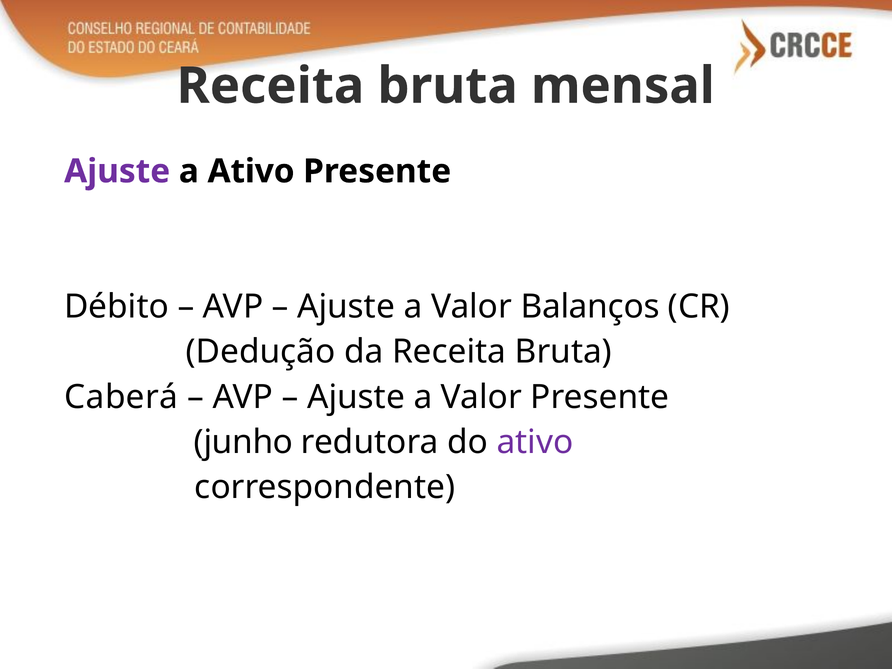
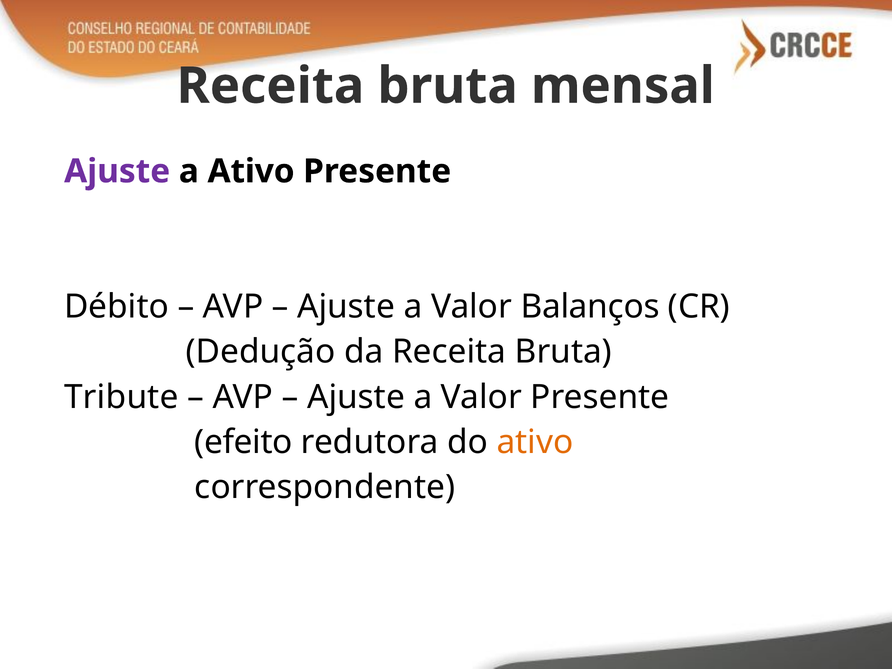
Caberá: Caberá -> Tribute (121, 397)
junho: junho -> efeito (244, 442)
ativo colour: purple -> orange (535, 442)
